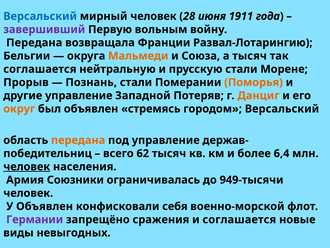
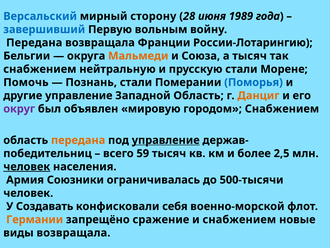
мирный человек: человек -> сторону (153, 16)
1911: 1911 -> 1989 (241, 16)
завершивший colour: purple -> blue (44, 29)
Развал-Лотарингию: Развал-Лотарингию -> России-Лотарингию (253, 43)
соглашается: соглашается -> снабжением (40, 69)
Прорыв: Прорыв -> Помочь (26, 82)
Поморья colour: orange -> blue (254, 82)
Западной Потеряв: Потеряв -> Область (199, 95)
округ colour: orange -> purple (19, 109)
стремясь: стремясь -> мировую (151, 109)
городом Версальский: Версальский -> Снабжением (282, 109)
управление underline: none -> present (166, 140)
62: 62 -> 59 (143, 153)
6,4: 6,4 -> 2,5 (282, 153)
949-тысячи: 949-тысячи -> 500-тысячи (252, 180)
У Объявлен: Объявлен -> Создавать (45, 206)
Германии colour: purple -> orange (35, 219)
сражения: сражения -> сражение (161, 219)
и соглашается: соглашается -> снабжением (239, 219)
виды невыгодных: невыгодных -> возвращала (73, 232)
